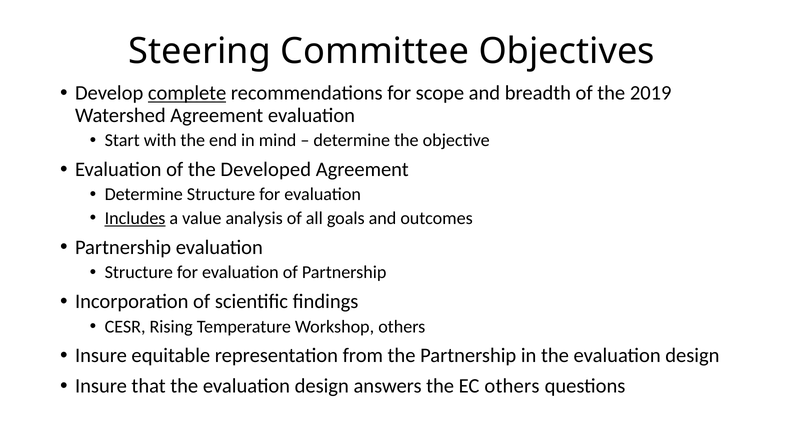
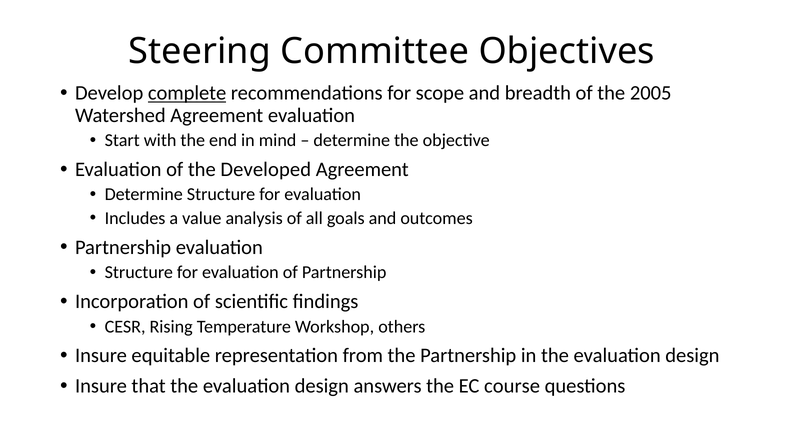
2019: 2019 -> 2005 (651, 93)
Includes underline: present -> none (135, 218)
EC others: others -> course (512, 386)
